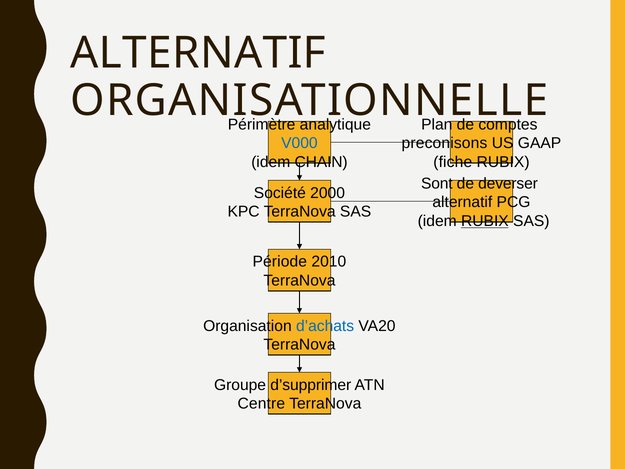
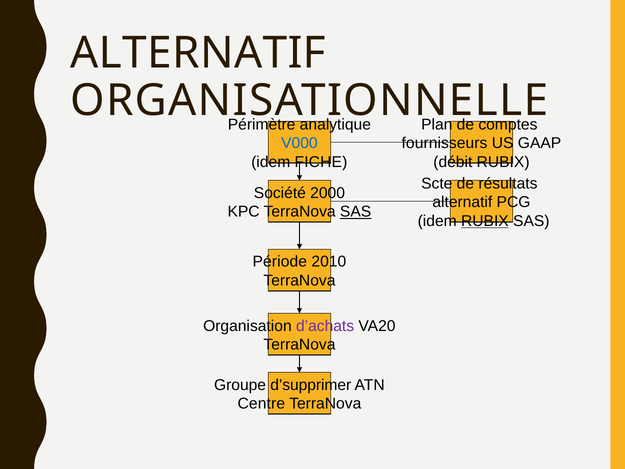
preconisons: preconisons -> fournisseurs (445, 143)
CHAIN: CHAIN -> FICHE (321, 162)
fiche: fiche -> débit (453, 162)
Sont: Sont -> Scte (437, 183)
deverser: deverser -> résultats (508, 183)
SAS underline: none -> present (356, 212)
d’achats colour: blue -> purple (325, 326)
